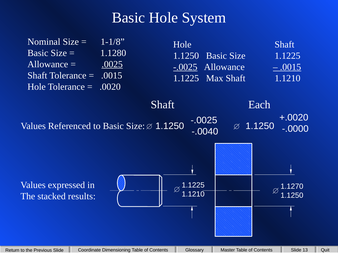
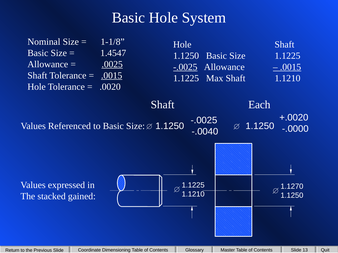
1.1280: 1.1280 -> 1.4547 (113, 53)
.0015 underline: none -> present (112, 76)
results: results -> gained (82, 197)
